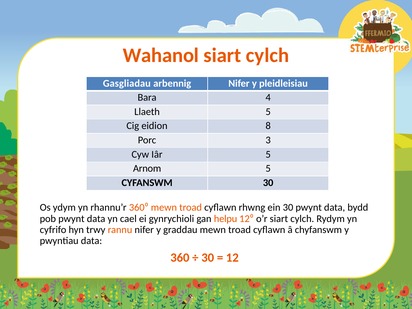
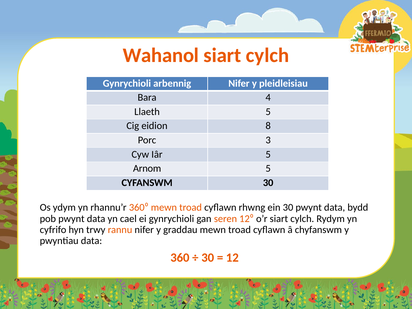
Gasgliadau: Gasgliadau -> Gynrychioli (127, 83)
helpu: helpu -> seren (226, 219)
